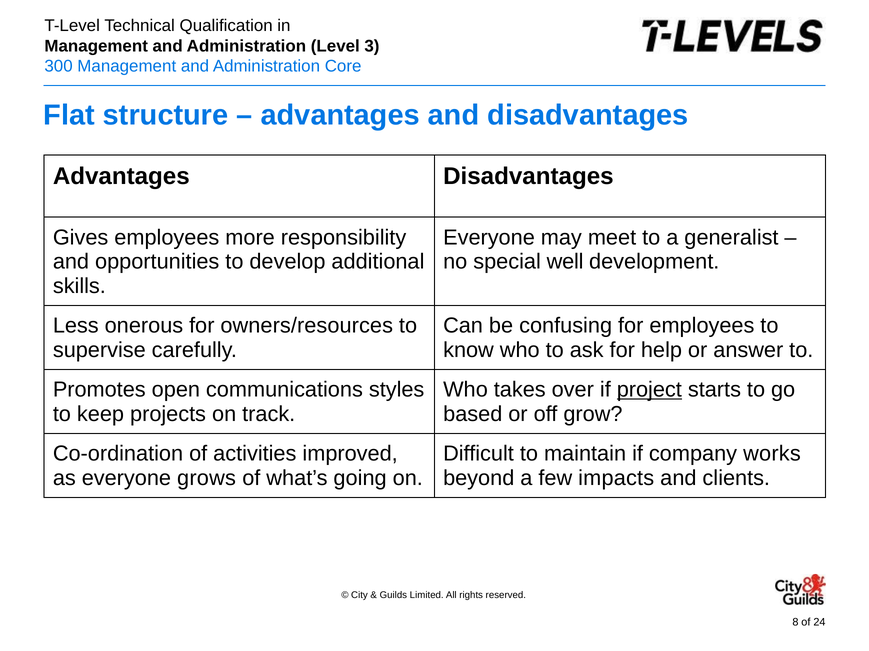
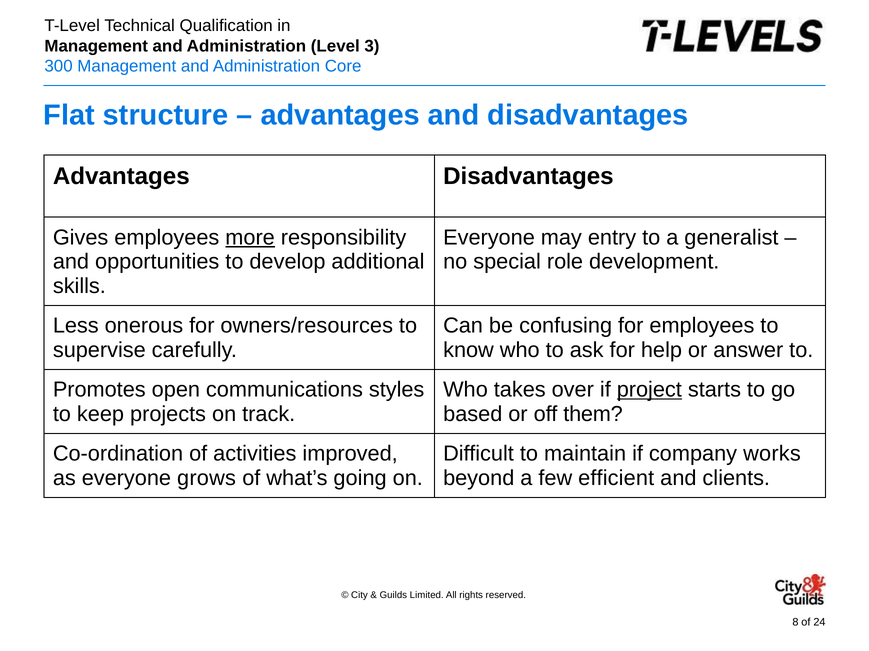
more underline: none -> present (250, 238)
meet: meet -> entry (612, 238)
well: well -> role (565, 262)
grow: grow -> them (593, 414)
impacts: impacts -> efficient (616, 479)
